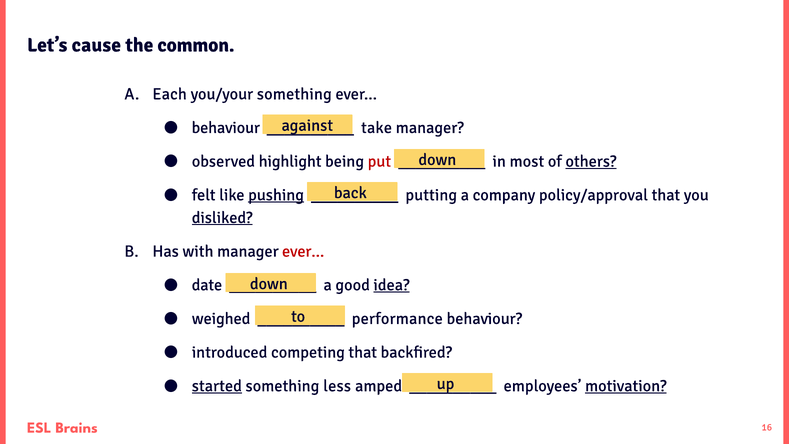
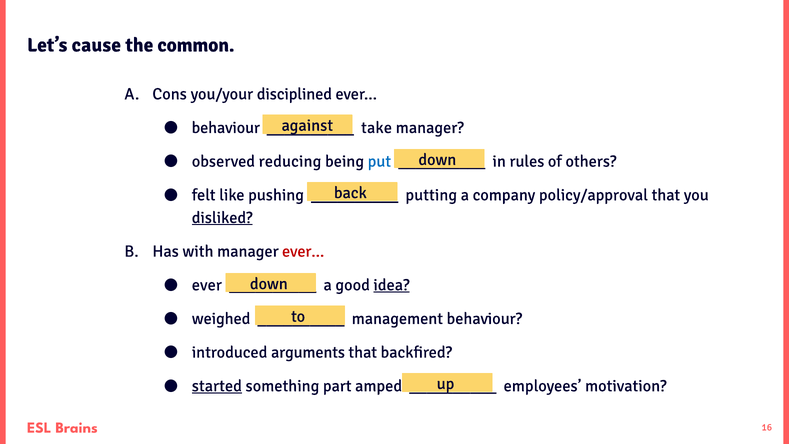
Each: Each -> Cons (170, 94)
you/your something: something -> disciplined (294, 94)
highlight: highlight -> reducing (290, 161)
put colour: red -> blue (379, 161)
most: most -> rules (527, 161)
others underline: present -> none (591, 161)
pushing underline: present -> none (276, 195)
date: date -> ever (207, 285)
performance: performance -> management (397, 318)
competing: competing -> arguments (308, 352)
less: less -> part (337, 386)
motivation underline: present -> none (626, 386)
